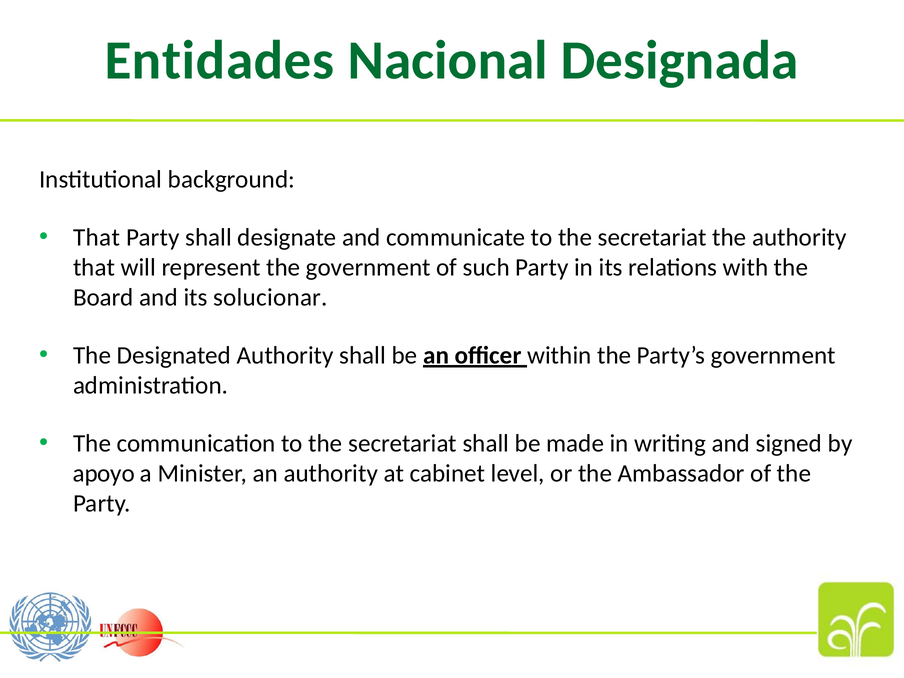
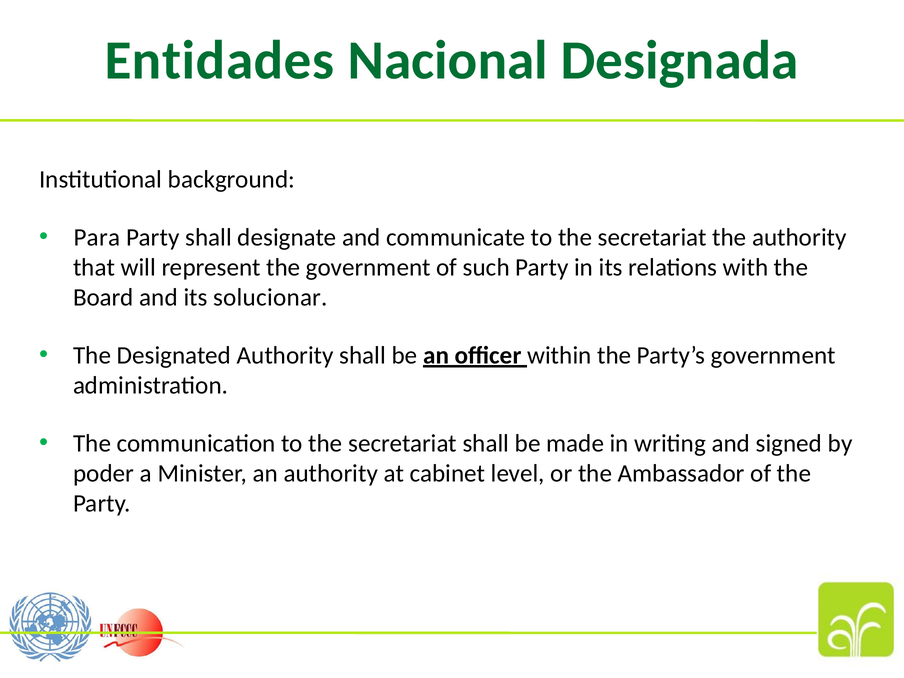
That: That -> Para (97, 237)
apoyo: apoyo -> poder (104, 473)
